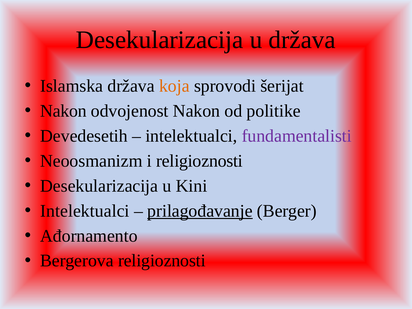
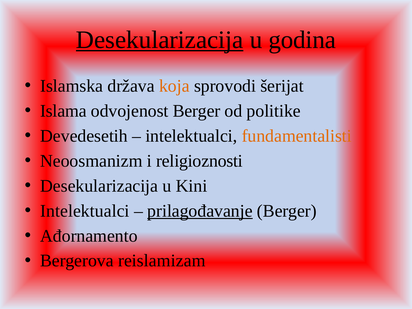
Desekularizacija underline: none -> present (160, 40)
u država: država -> godina (302, 40)
Nakon: Nakon -> Islama (63, 111)
odvojenost Nakon: Nakon -> Berger (197, 111)
fundamentalisti colour: purple -> orange (297, 136)
Bergerova religioznosti: religioznosti -> reislamizam (162, 261)
